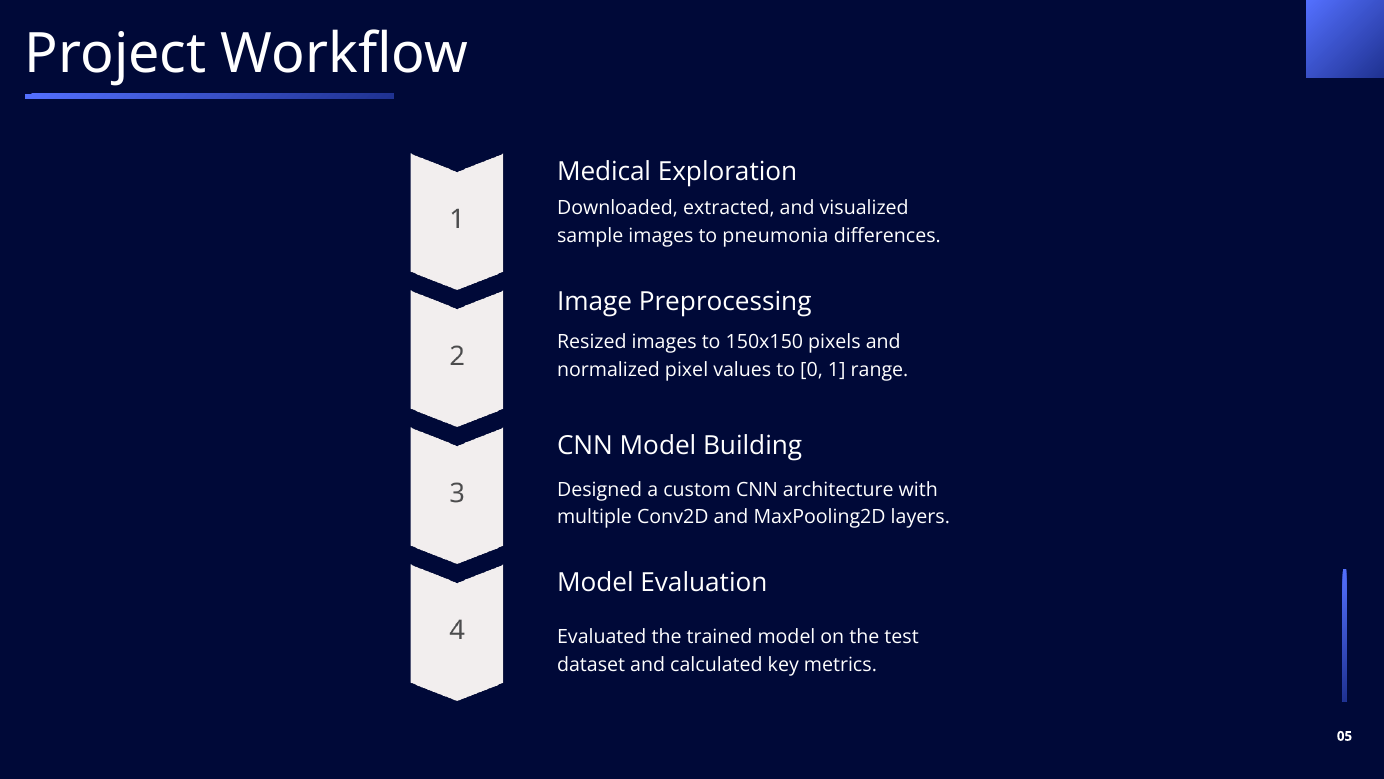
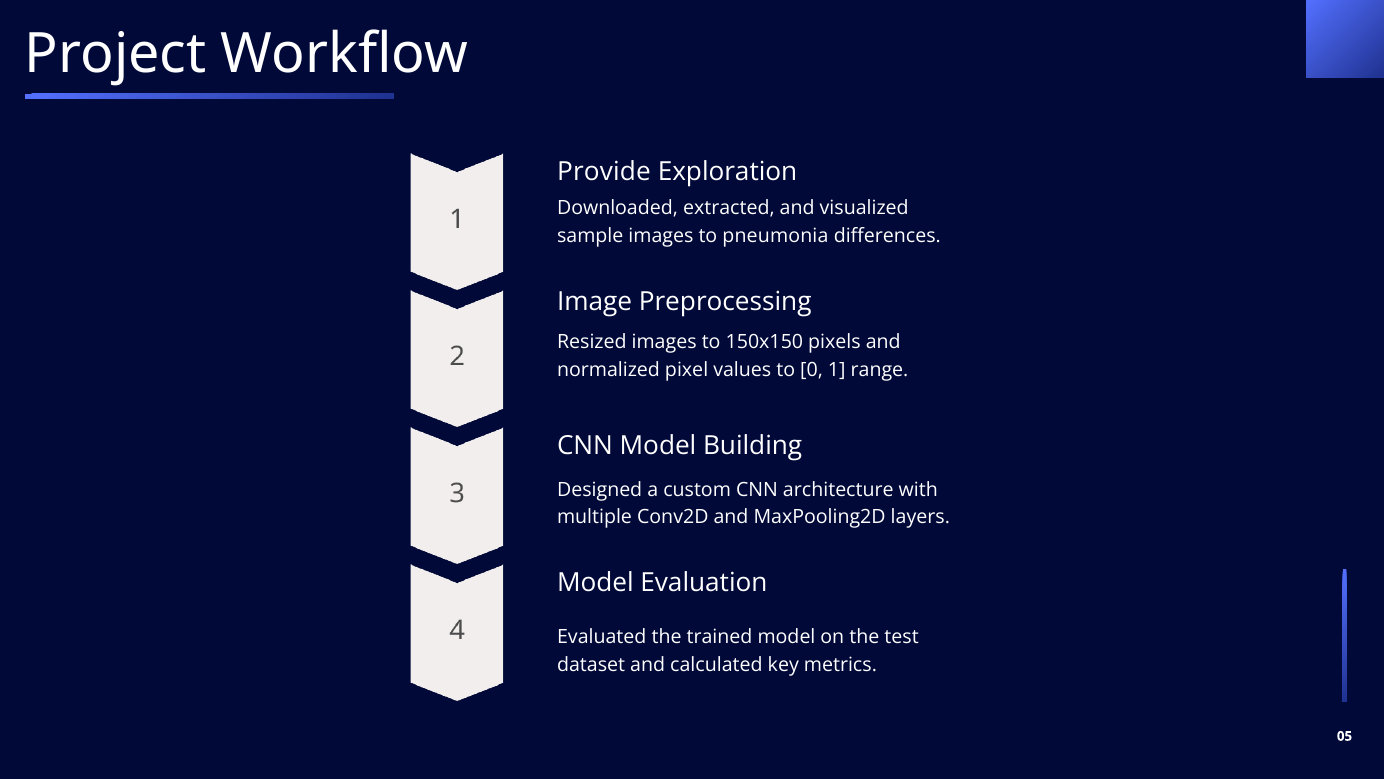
Medical: Medical -> Provide (604, 172)
